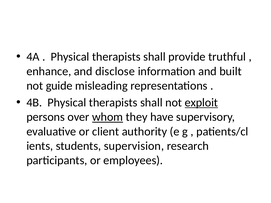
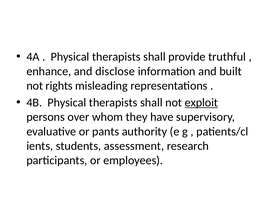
guide: guide -> rights (59, 86)
whom underline: present -> none (108, 117)
client: client -> pants (106, 132)
supervision: supervision -> assessment (134, 146)
